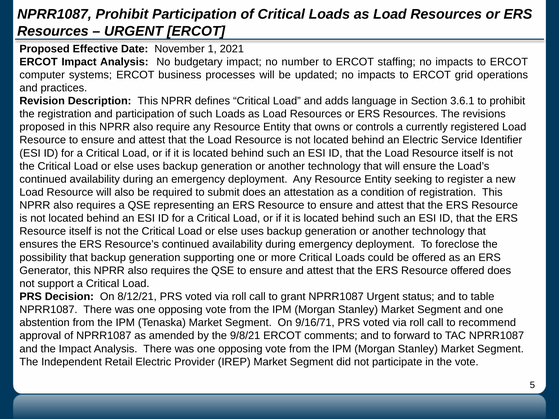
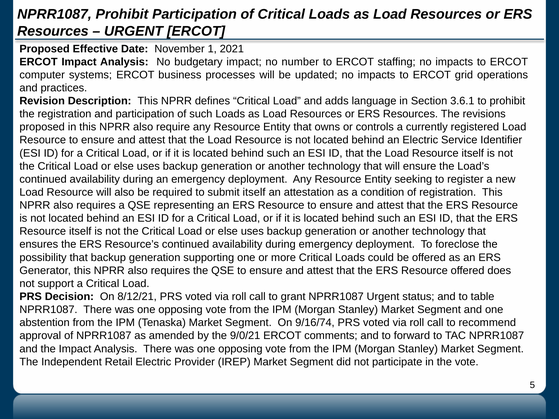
submit does: does -> itself (254, 192)
9/16/71: 9/16/71 -> 9/16/74 (315, 323)
9/8/21: 9/8/21 -> 9/0/21 (245, 336)
